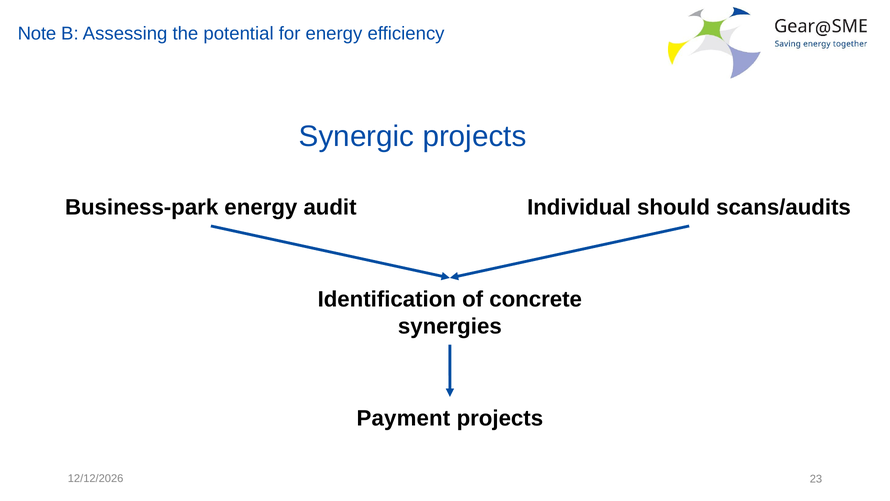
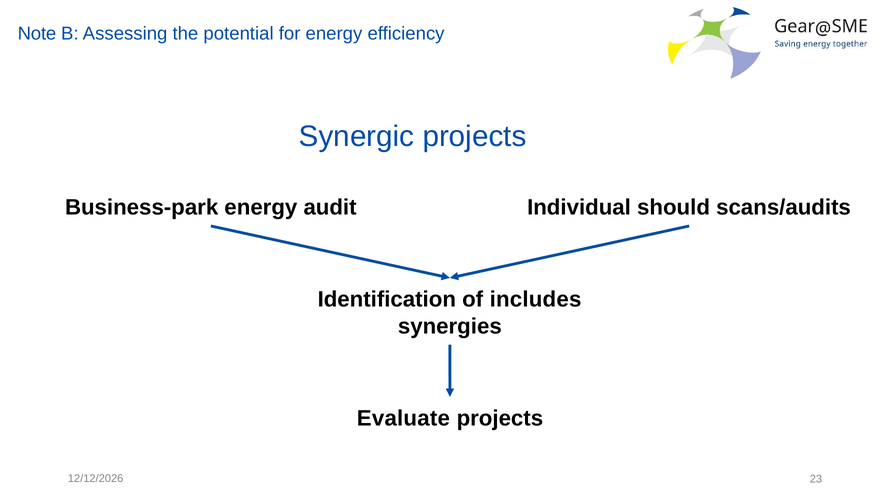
concrete: concrete -> includes (536, 299)
Payment: Payment -> Evaluate (403, 418)
